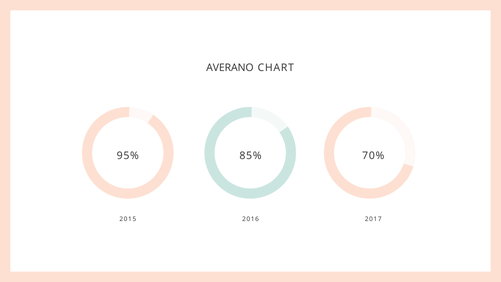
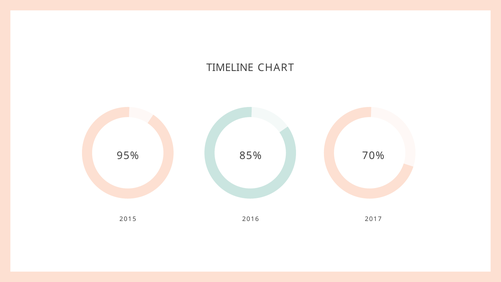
AVERANO: AVERANO -> TIMELINE (230, 68)
